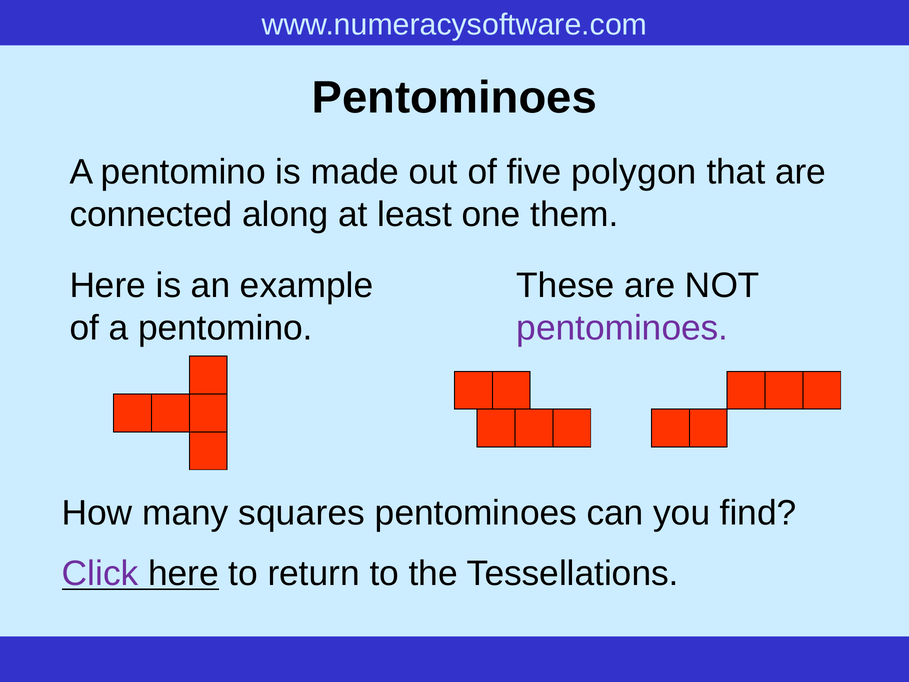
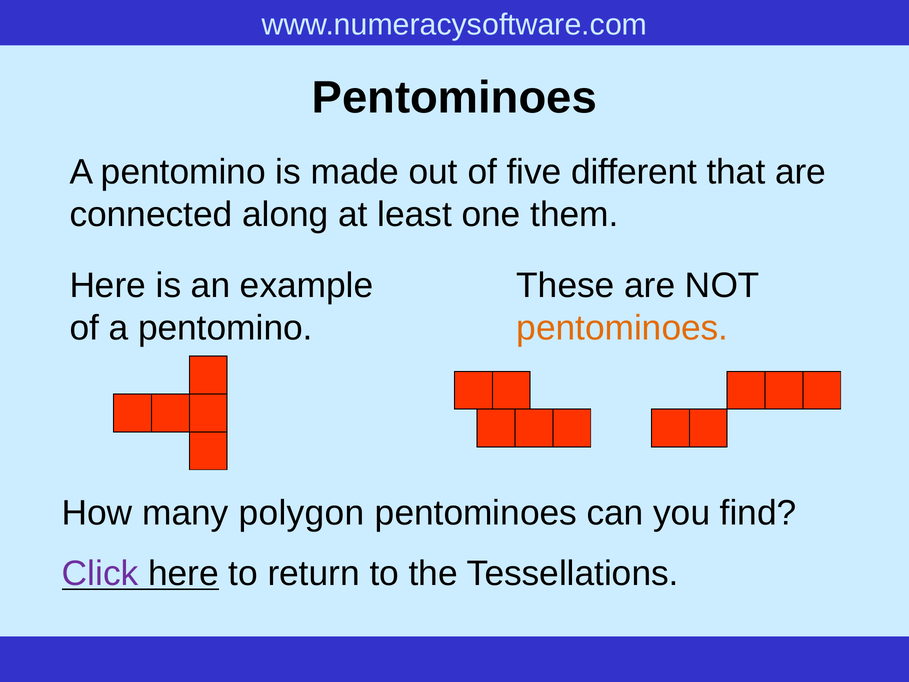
polygon: polygon -> different (634, 172)
pentominoes colour: purple -> orange (622, 328)
squares: squares -> polygon (302, 513)
